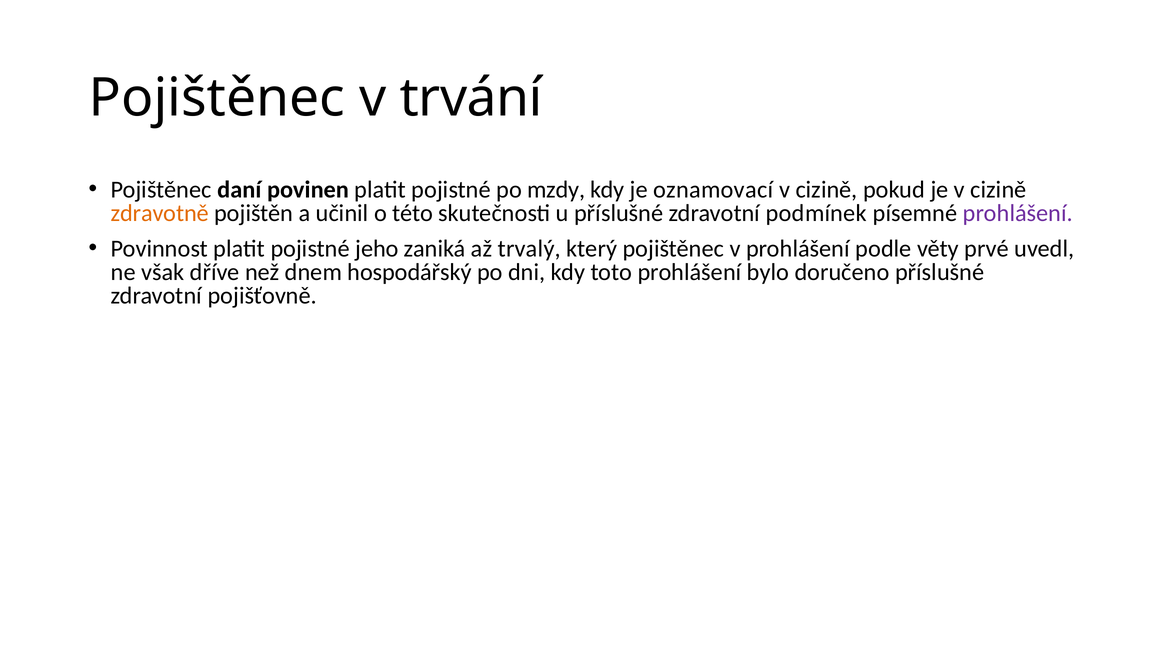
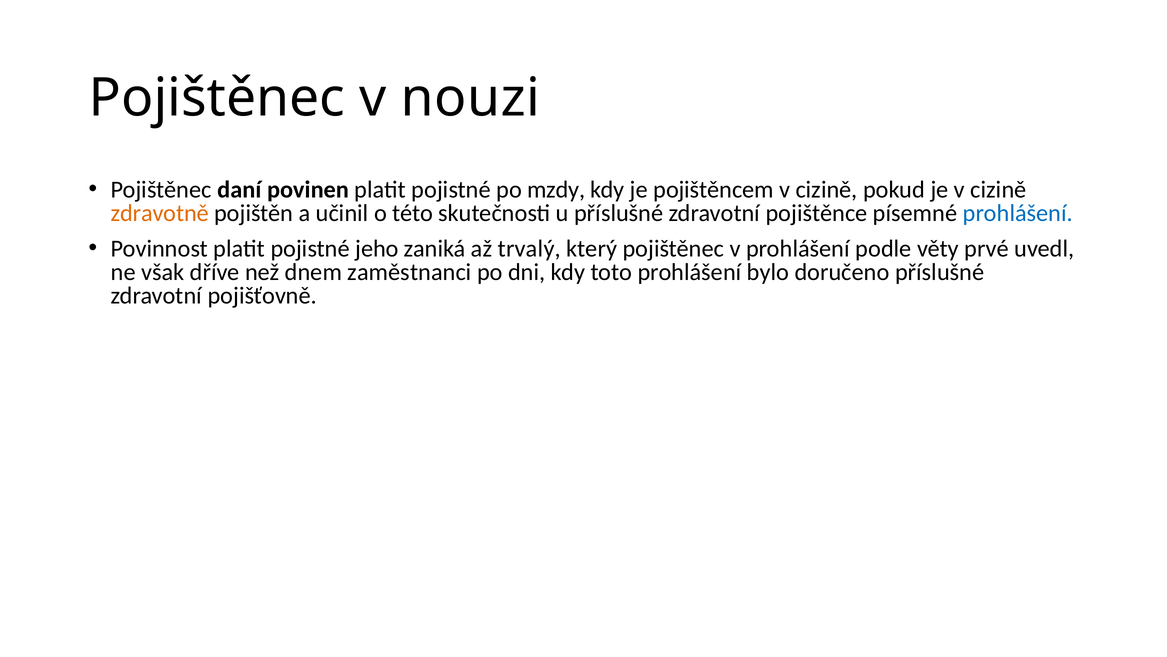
trvání: trvání -> nouzi (471, 98)
oznamovací: oznamovací -> pojištěncem (713, 190)
podmínek: podmínek -> pojištěnce (817, 213)
prohlášení colour: purple -> blue (1018, 213)
hospodářský: hospodářský -> zaměstnanci (409, 272)
